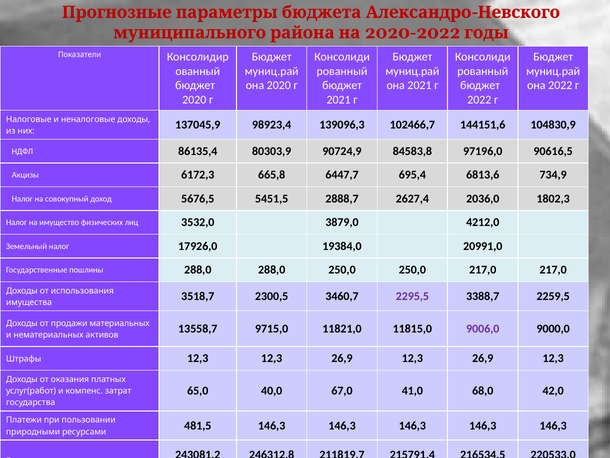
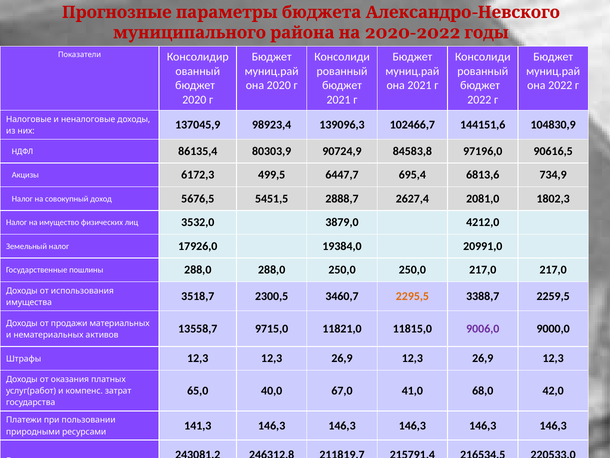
665,8: 665,8 -> 499,5 (272, 175)
2036,0: 2036,0 -> 2081,0 (483, 199)
2295,5 colour: purple -> orange (412, 296)
481,5: 481,5 -> 141,3 (198, 425)
